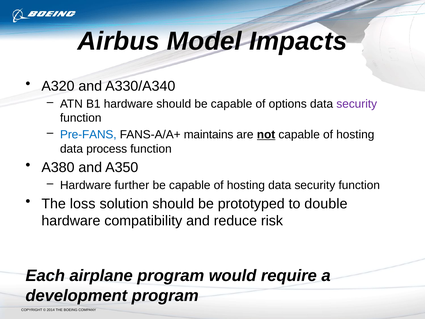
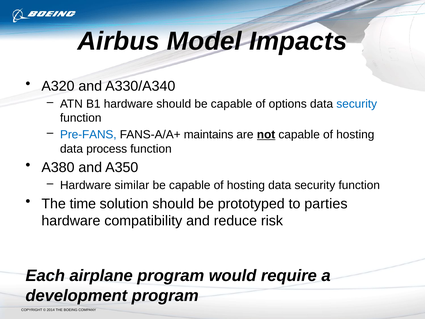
security colour: purple -> blue (357, 104)
further: further -> similar (132, 185)
loss: loss -> time (83, 204)
double: double -> parties (326, 204)
